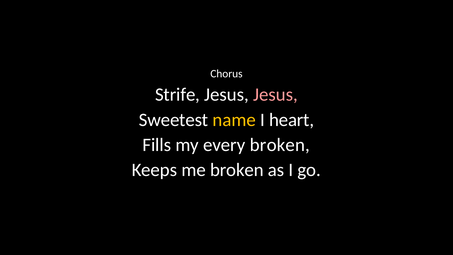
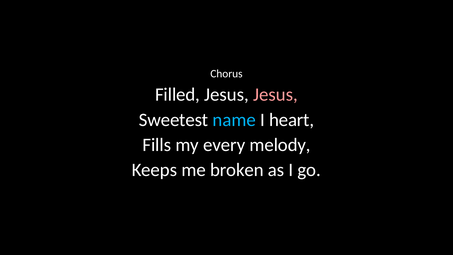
Strife: Strife -> Filled (178, 95)
name colour: yellow -> light blue (234, 120)
every broken: broken -> melody (280, 145)
